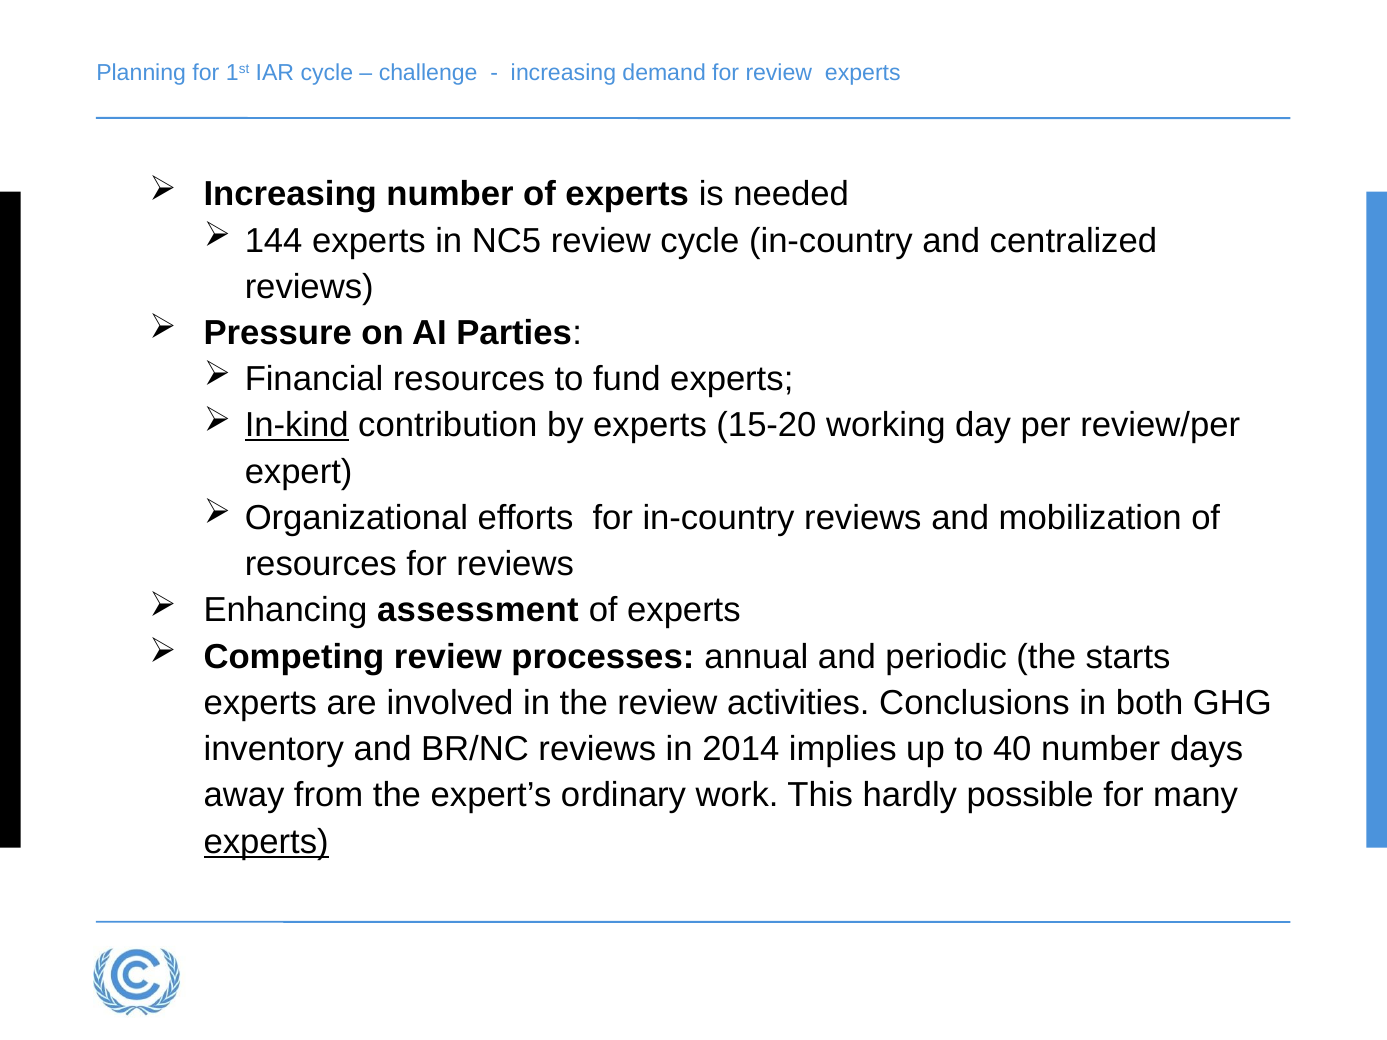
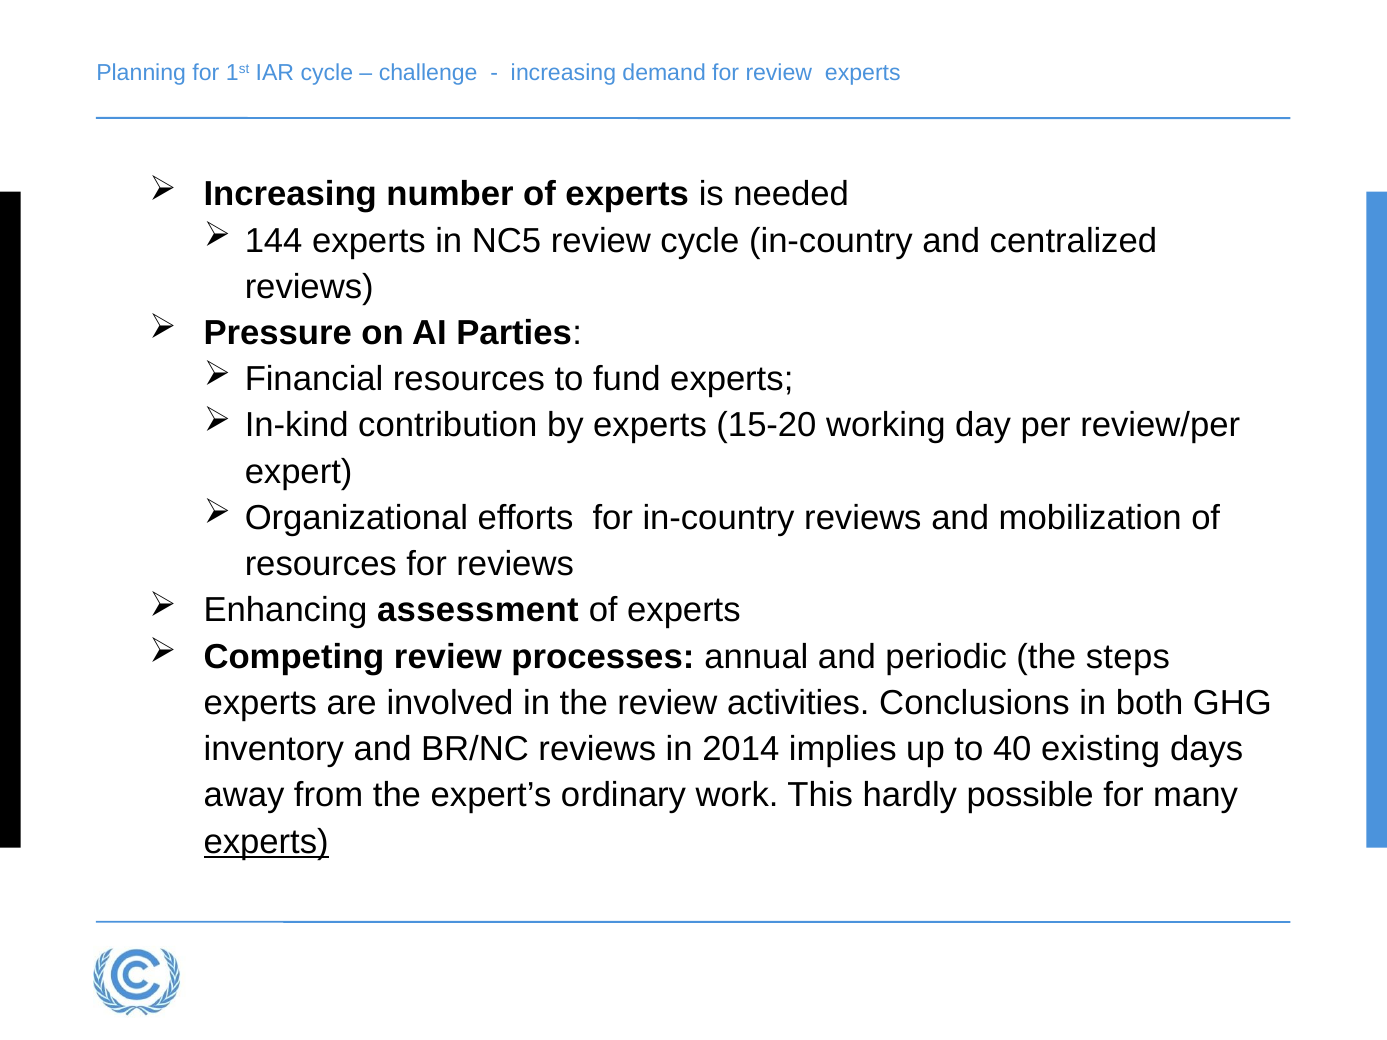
In-kind underline: present -> none (297, 426)
starts: starts -> steps (1128, 657)
40 number: number -> existing (1101, 749)
